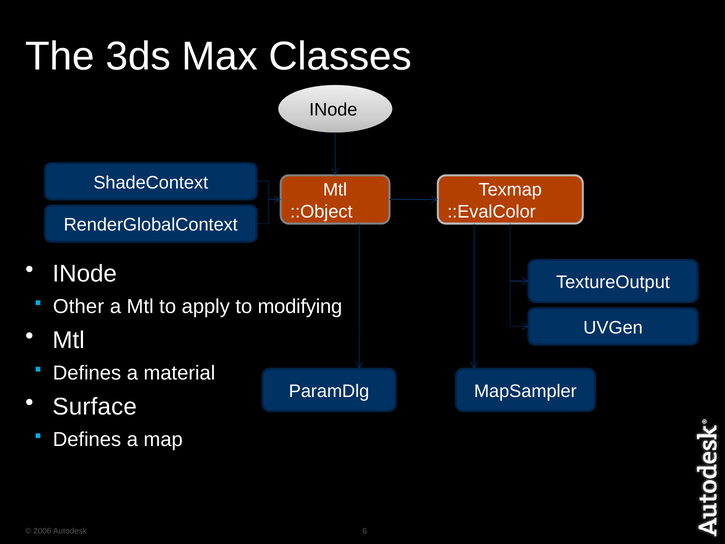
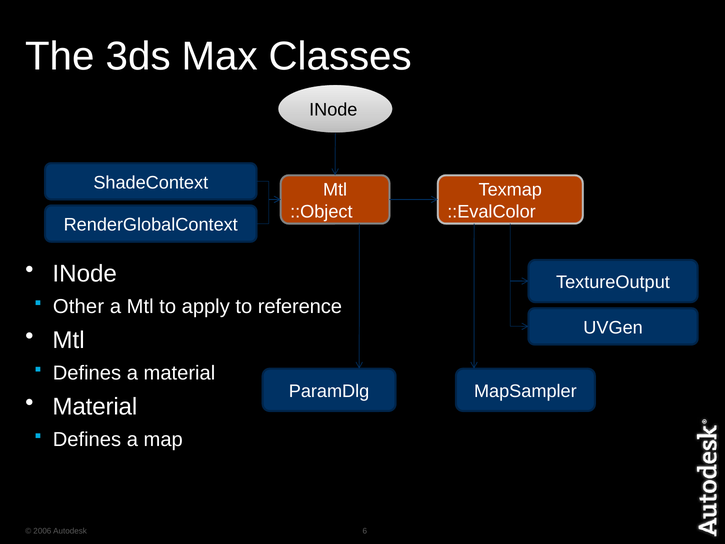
modifying: modifying -> reference (300, 306)
Surface: Surface -> Material (95, 406)
